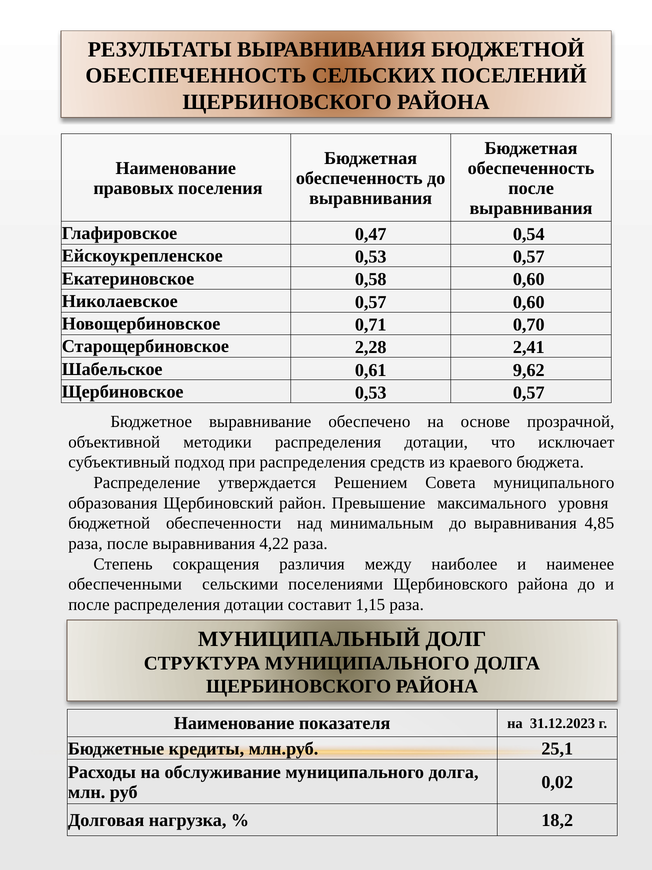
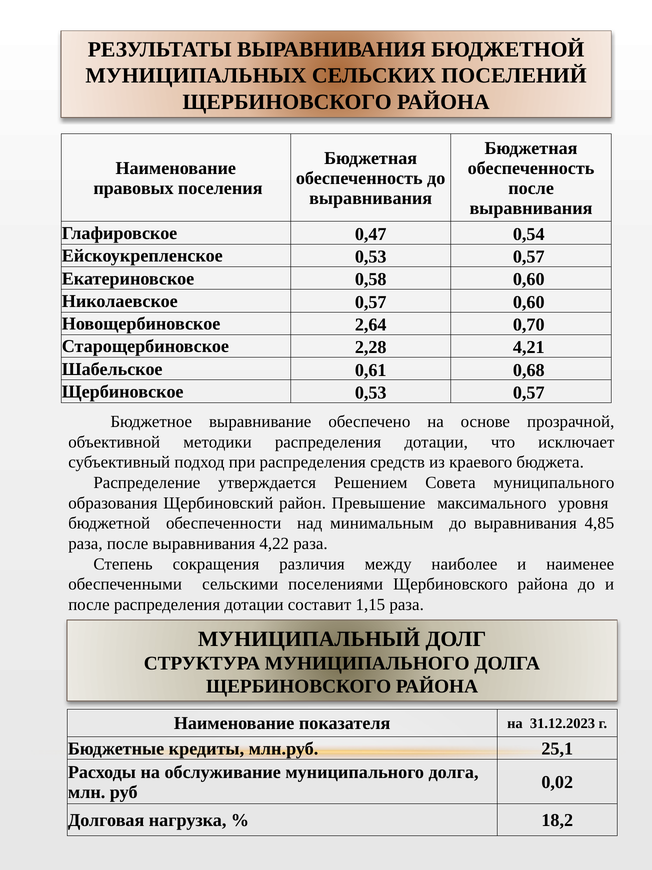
ОБЕСПЕЧЕННОСТЬ: ОБЕСПЕЧЕННОСТЬ -> МУНИЦИПАЛЬНЫХ (196, 76)
0,71: 0,71 -> 2,64 (371, 325)
2,41: 2,41 -> 4,21 (529, 347)
9,62: 9,62 -> 0,68 (529, 370)
